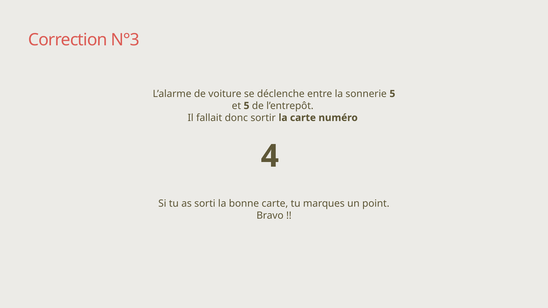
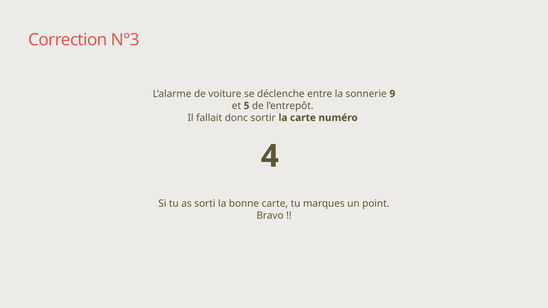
sonnerie 5: 5 -> 9 (392, 94)
